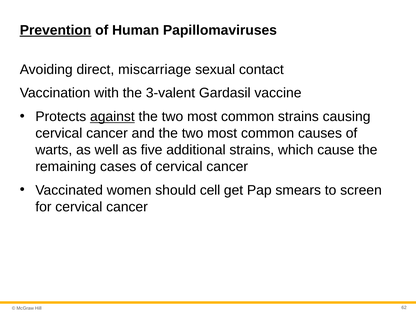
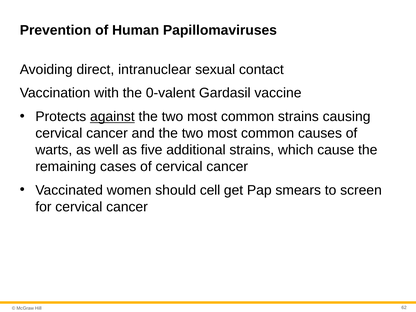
Prevention underline: present -> none (56, 30)
miscarriage: miscarriage -> intranuclear (155, 69)
3-valent: 3-valent -> 0-valent (170, 93)
